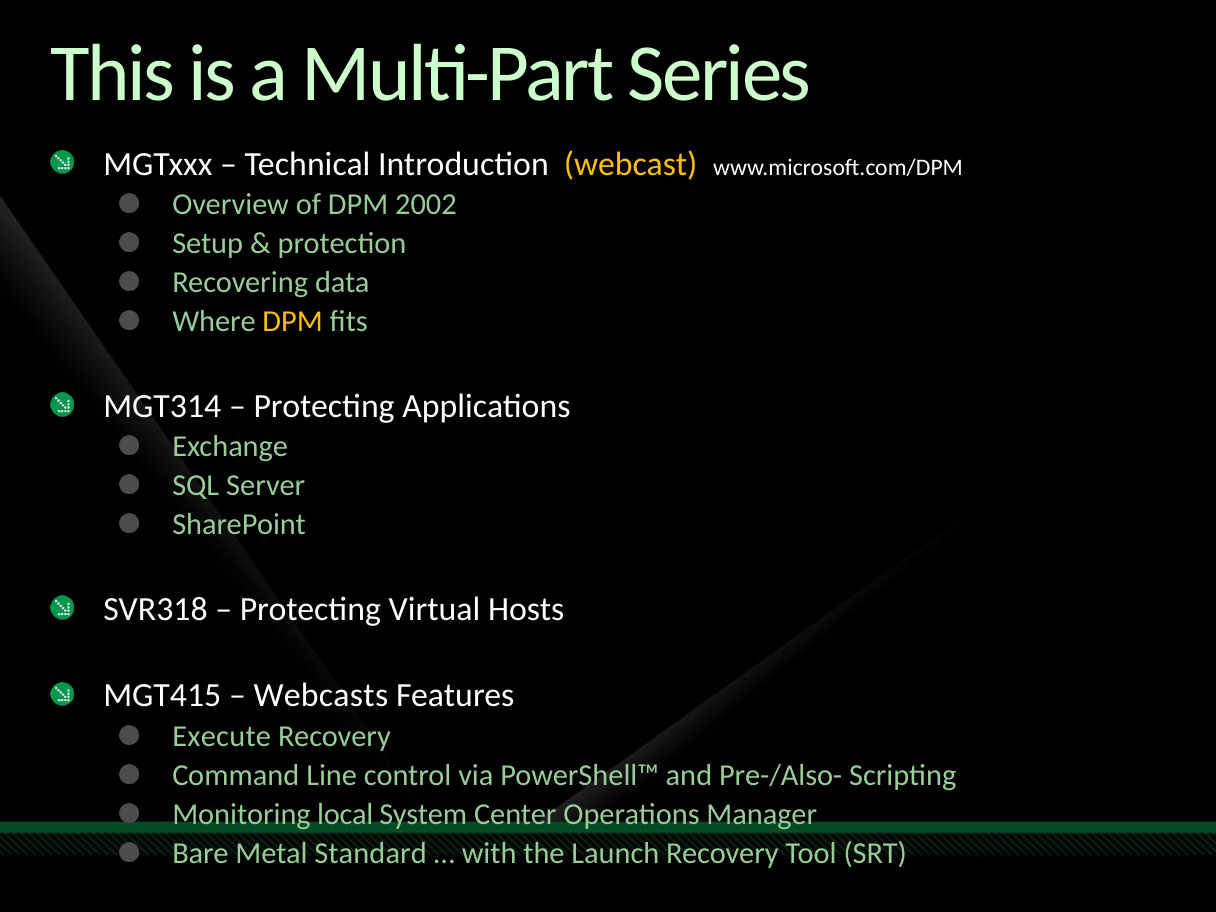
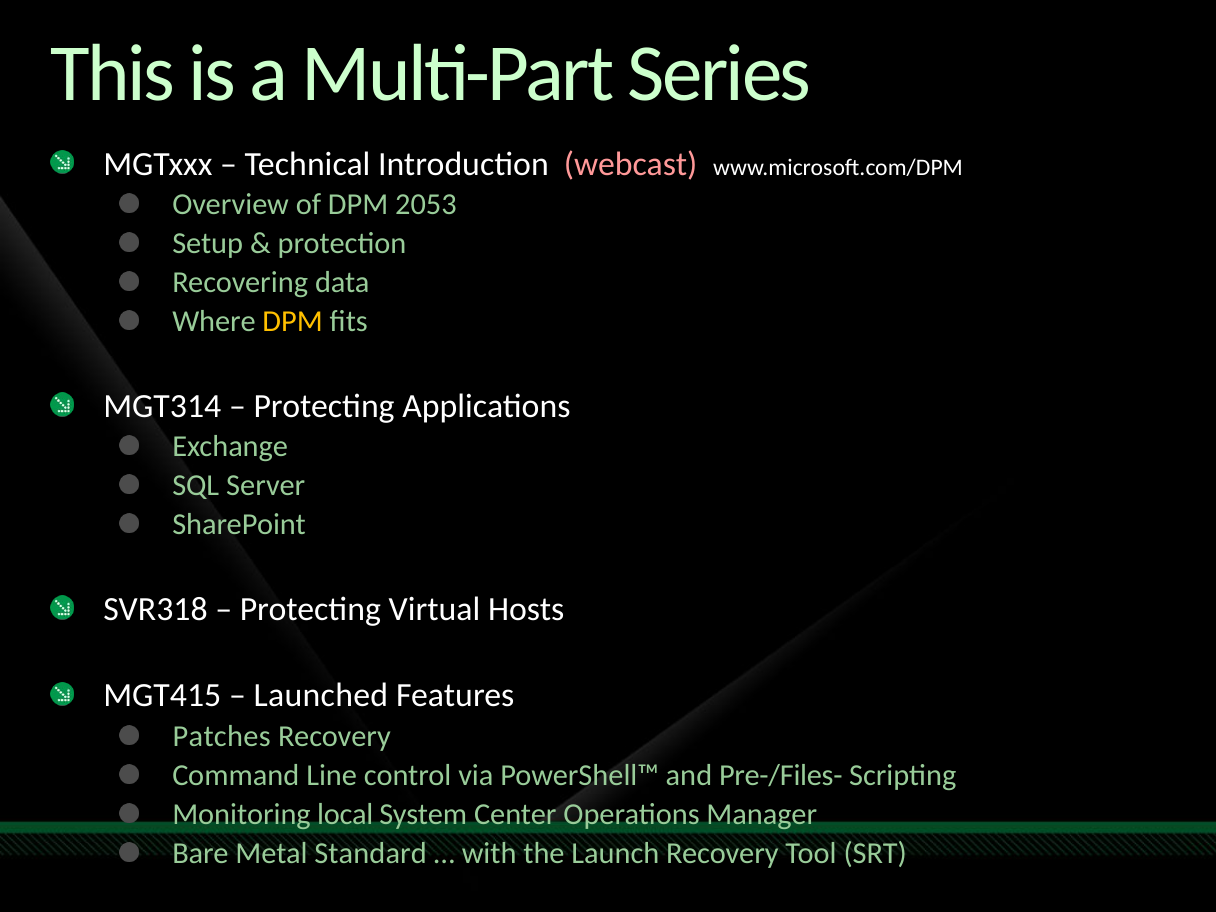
webcast colour: yellow -> pink (631, 164)
2002: 2002 -> 2053 (426, 205)
Webcasts: Webcasts -> Launched (321, 696)
Execute: Execute -> Patches (222, 737)
Pre-/Also-: Pre-/Also- -> Pre-/Files- (781, 775)
